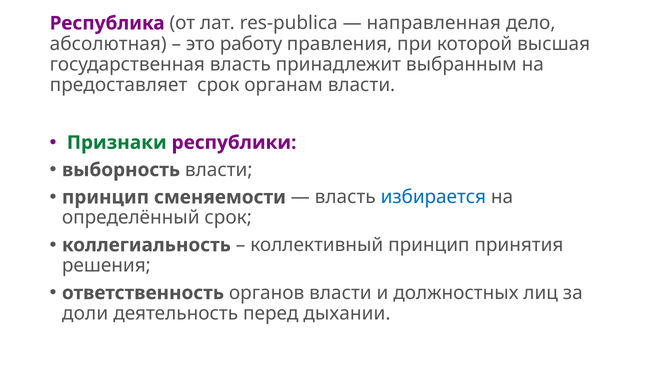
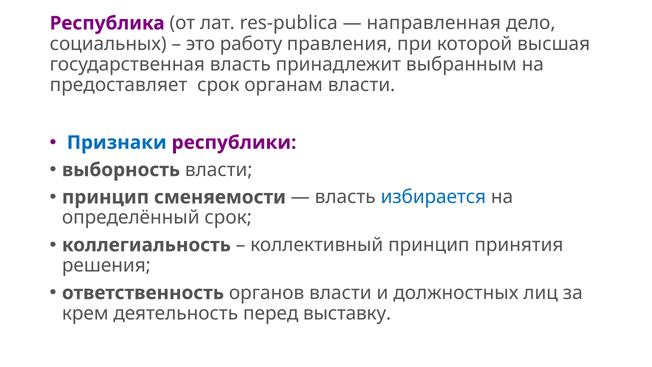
абсолютная: абсолютная -> социальных (108, 44)
Признаки colour: green -> blue (117, 142)
доли: доли -> крем (85, 313)
дыхании: дыхании -> выставку (347, 313)
